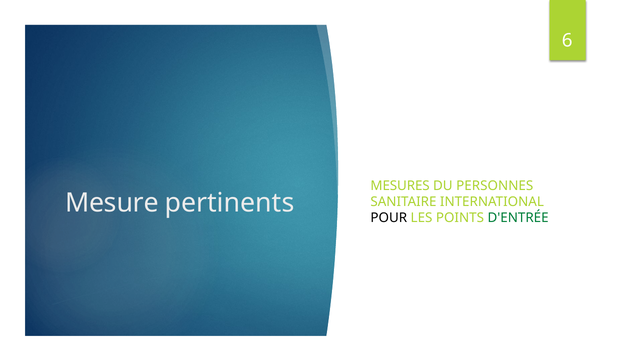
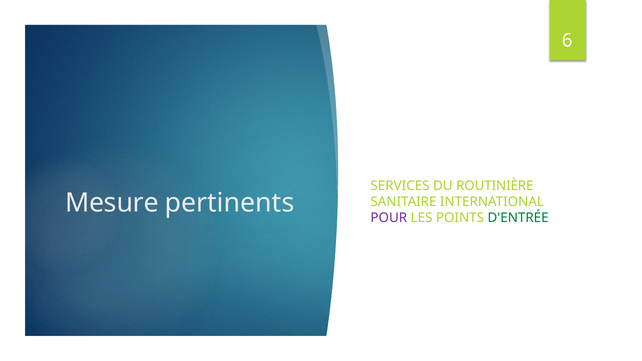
MESURES: MESURES -> SERVICES (400, 186)
PERSONNES: PERSONNES -> ROUTINIÈRE (495, 186)
POUR colour: black -> purple (389, 218)
